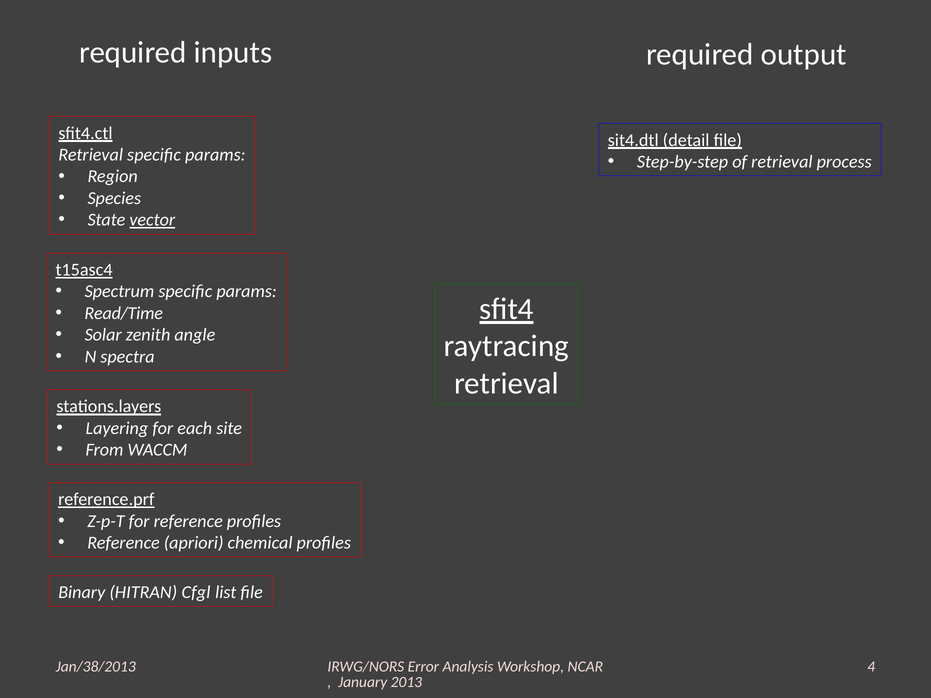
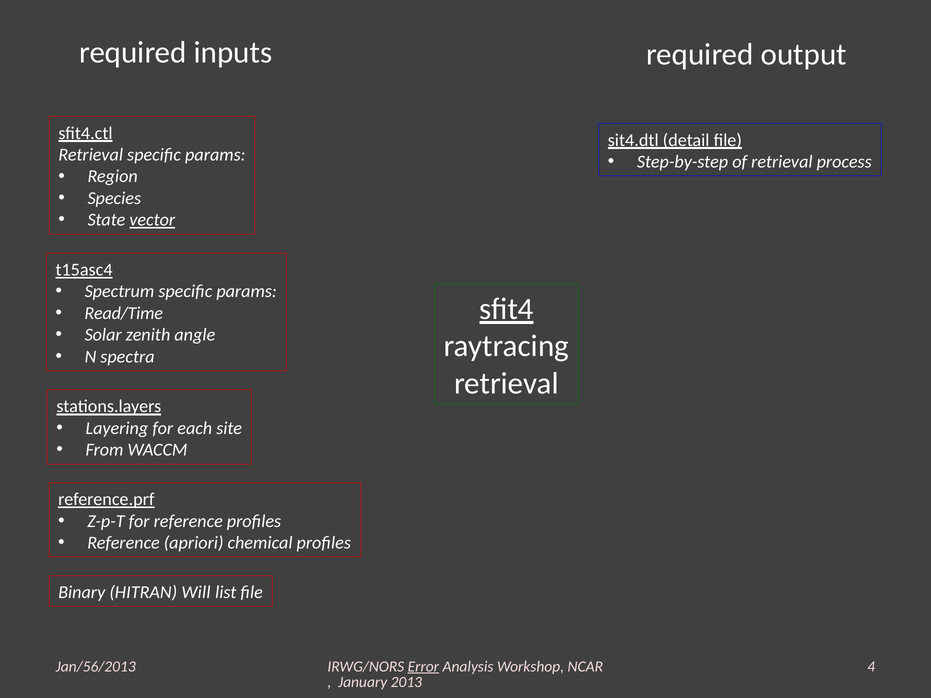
Cfgl: Cfgl -> Will (196, 592)
Error underline: none -> present (423, 667)
Jan/38/2013: Jan/38/2013 -> Jan/56/2013 (96, 667)
